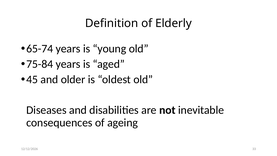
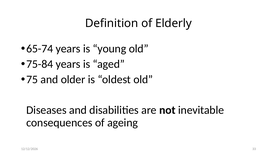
45: 45 -> 75 (32, 79)
